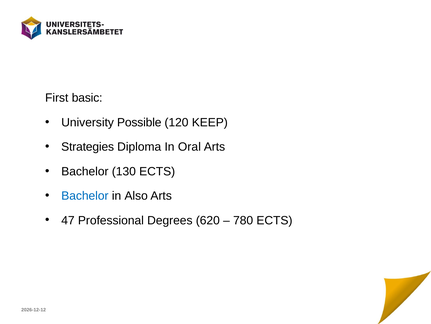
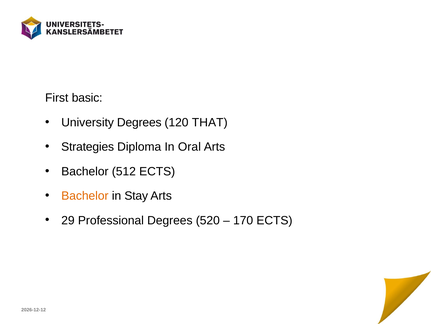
University Possible: Possible -> Degrees (139, 122)
KEEP: KEEP -> THAT (210, 122)
130: 130 -> 512 (124, 171)
Bachelor colour: blue -> orange (85, 195)
Also: Also -> Stay (136, 195)
47: 47 -> 29 (68, 220)
620: 620 -> 520 (208, 220)
780: 780 -> 170 (243, 220)
